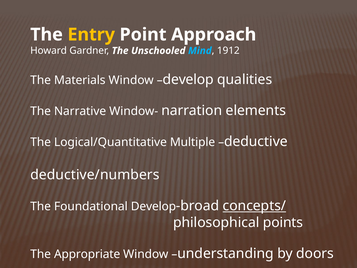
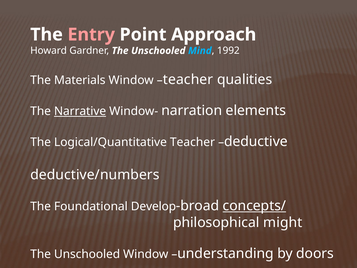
Entry colour: yellow -> pink (91, 35)
1912: 1912 -> 1992 (228, 51)
develop: develop -> teacher (188, 79)
Narrative underline: none -> present (80, 111)
Logical/Quantitative Multiple: Multiple -> Teacher (192, 142)
points: points -> might (283, 222)
Appropriate: Appropriate -> Unschooled (87, 254)
